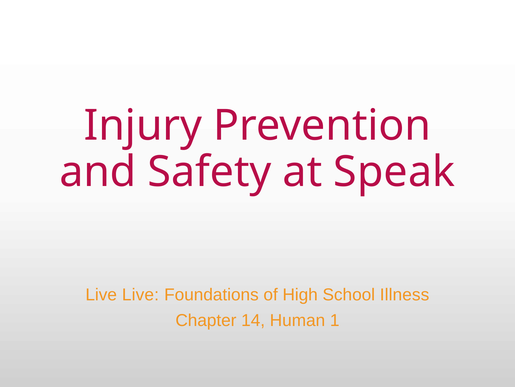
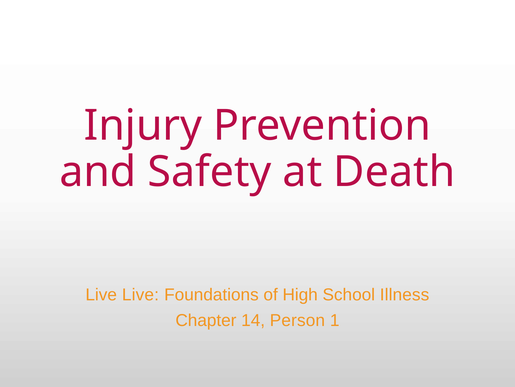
Speak: Speak -> Death (394, 172)
Human: Human -> Person (297, 320)
